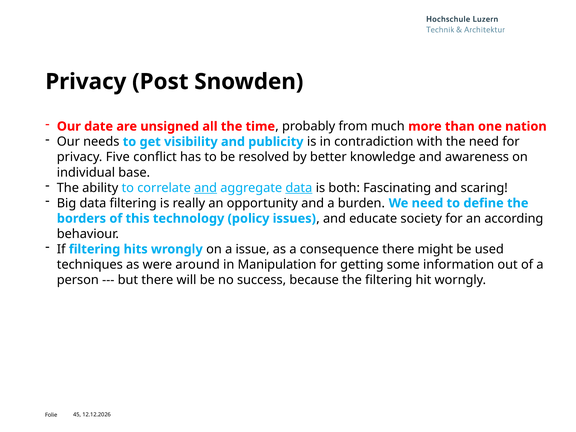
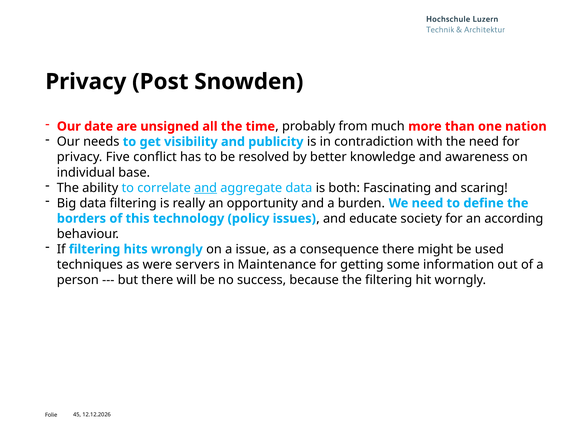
data underline: present -> none (299, 188)
around: around -> servers (198, 265)
Manipulation: Manipulation -> Maintenance (277, 265)
